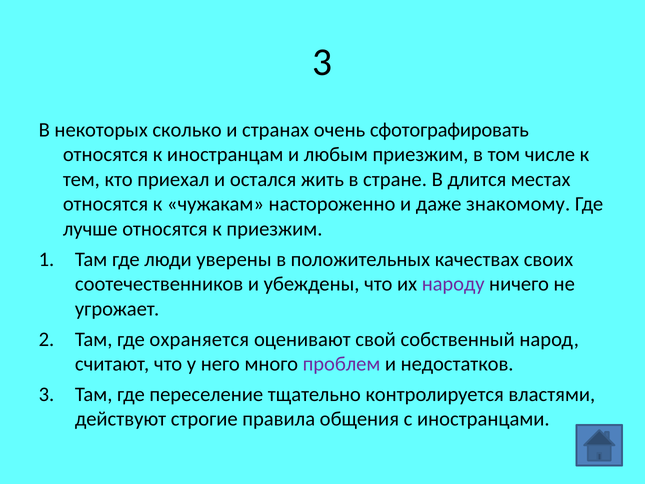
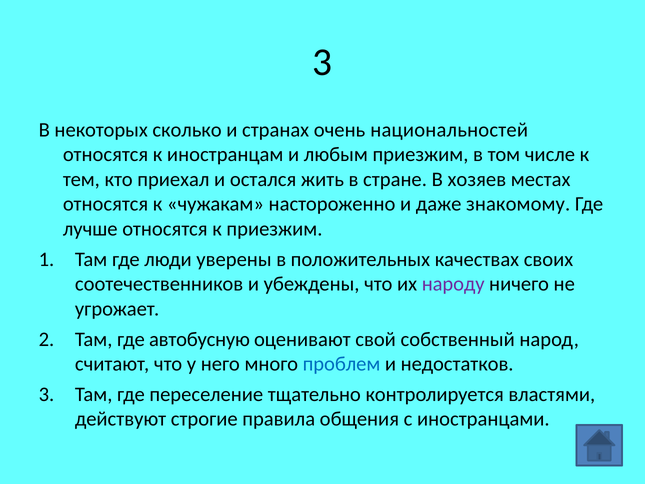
сфотографировать: сфотографировать -> национальностей (449, 130)
длится: длится -> хозяев (477, 179)
охраняется: охраняется -> автобусную (199, 339)
проблем colour: purple -> blue (342, 364)
